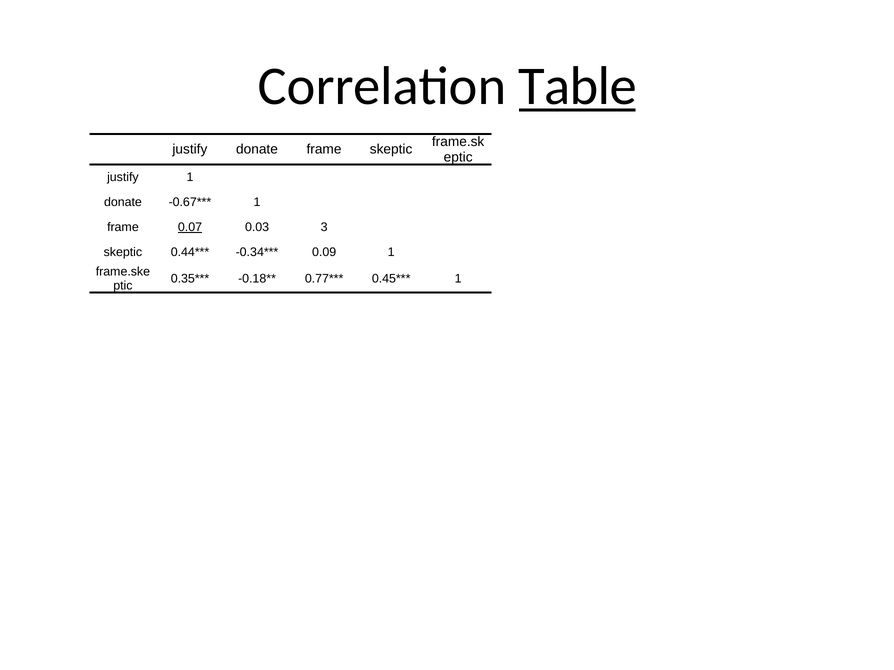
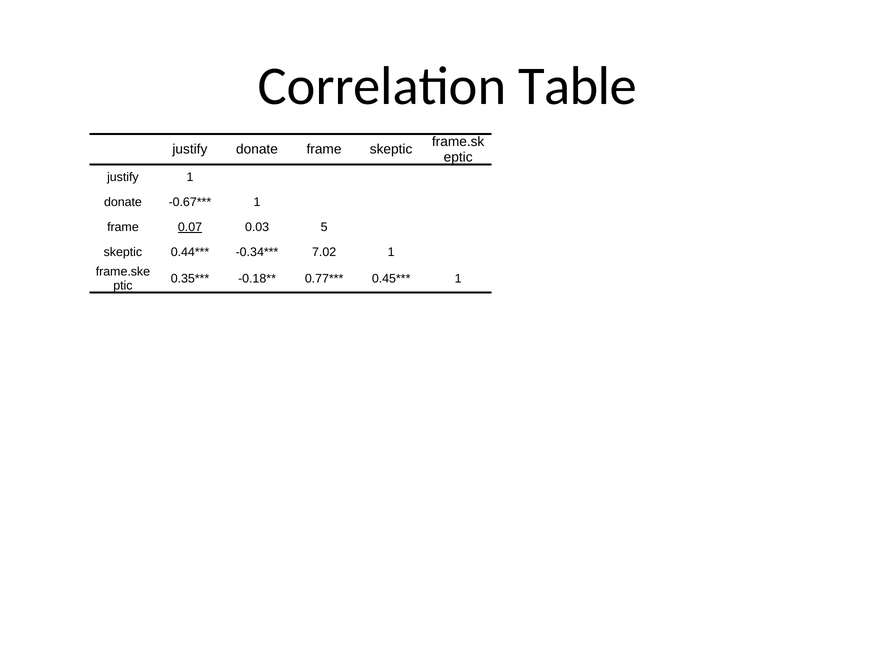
Table underline: present -> none (578, 87)
3: 3 -> 5 (324, 227)
0.09: 0.09 -> 7.02 (324, 252)
